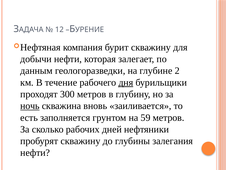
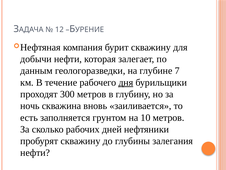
2: 2 -> 7 (177, 71)
ночь underline: present -> none (30, 106)
59: 59 -> 10 (146, 117)
